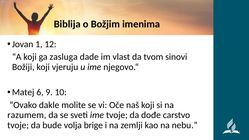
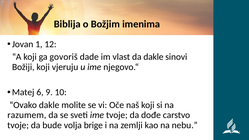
zasluga: zasluga -> govoriš (64, 57)
da tvom: tvom -> dakle (153, 57)
